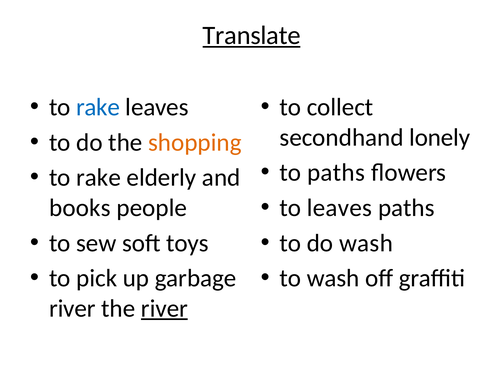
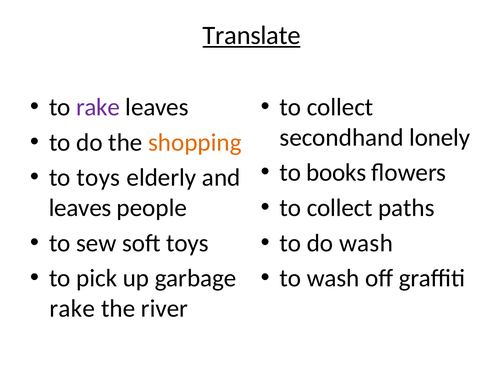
rake colour: blue -> purple (98, 107)
to paths: paths -> books (336, 173)
rake: rake -> toys (98, 178)
leaves: leaves -> collect (340, 208)
books: books -> leaves (80, 208)
river: river -> rake (72, 309)
river underline: present -> none (164, 309)
